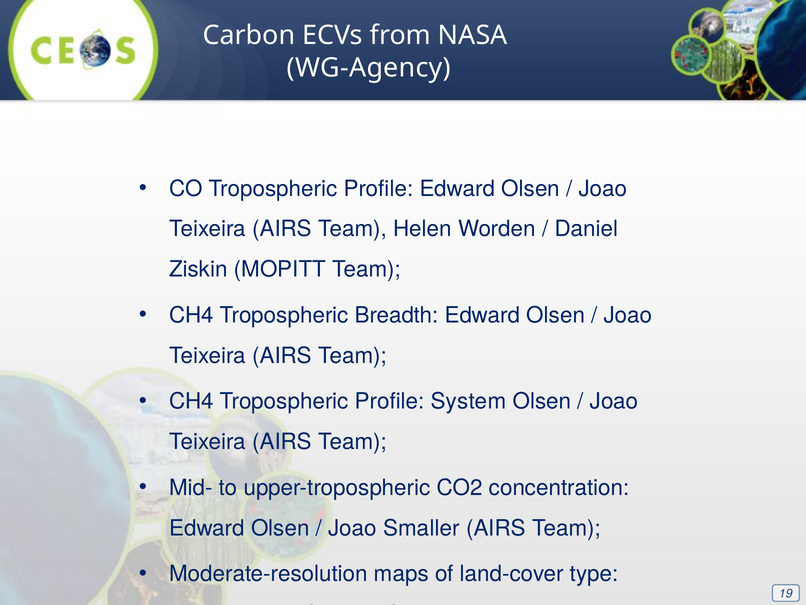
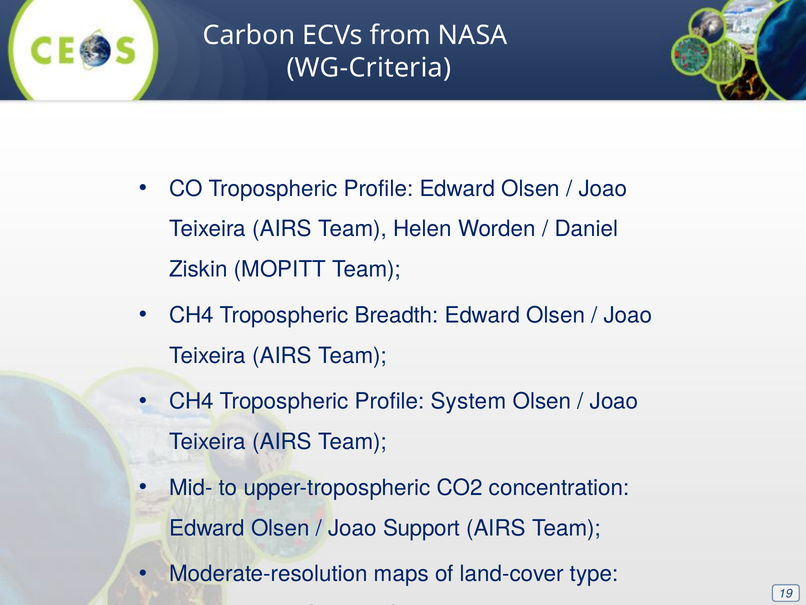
WG-Agency: WG-Agency -> WG-Criteria (369, 68)
Smaller: Smaller -> Support (422, 528)
